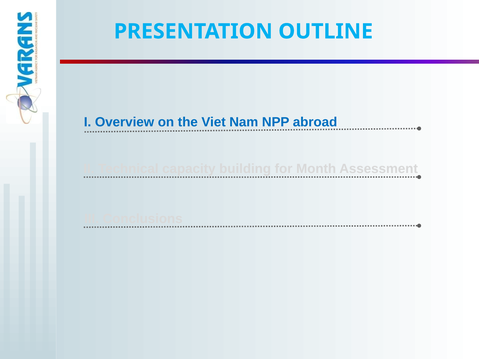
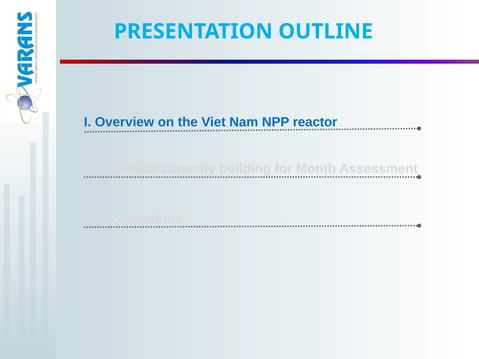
abroad: abroad -> reactor (315, 122)
